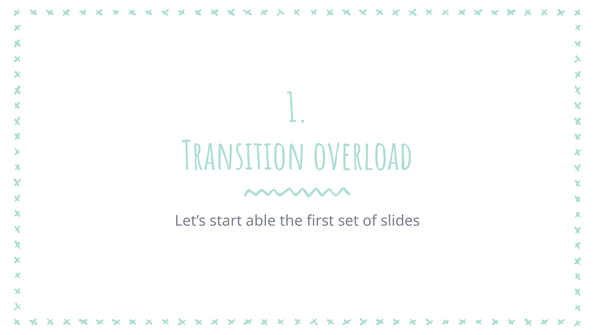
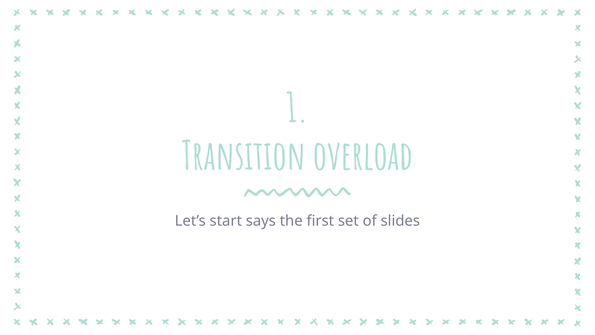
able: able -> says (261, 221)
